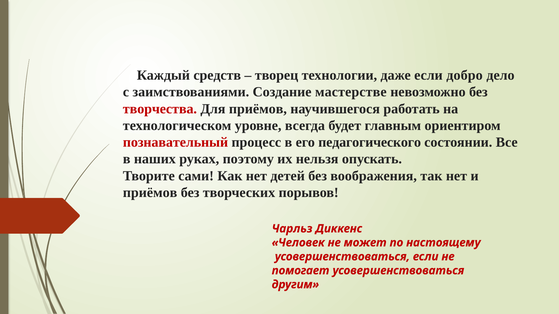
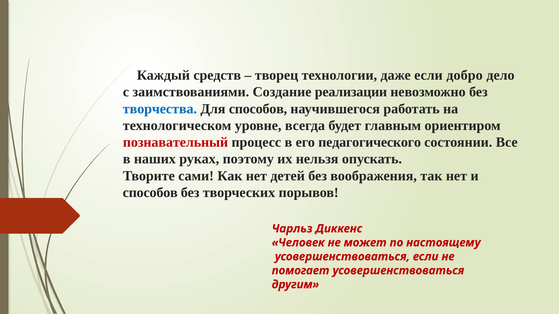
мастерстве: мастерстве -> реализации (351, 92)
творчества colour: red -> blue (160, 109)
Для приёмов: приёмов -> способов (258, 109)
приёмов: приёмов -> способов (150, 193)
